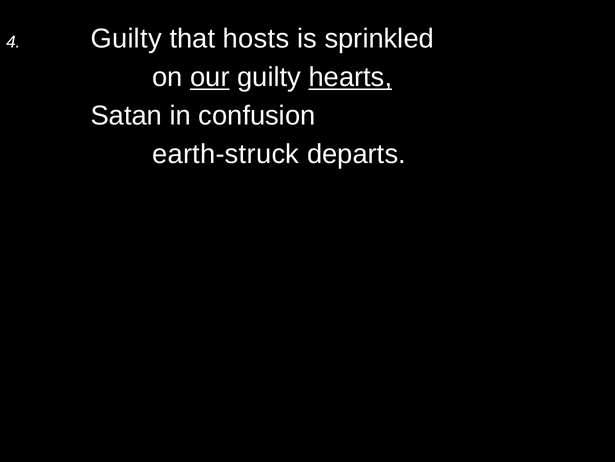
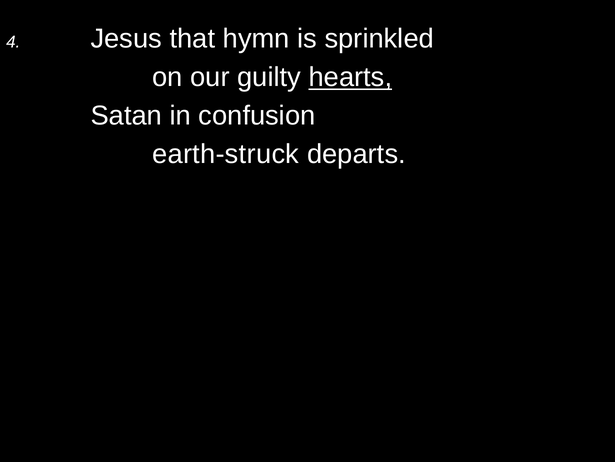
4 Guilty: Guilty -> Jesus (126, 39)
hosts: hosts -> hymn (256, 39)
our underline: present -> none (210, 77)
